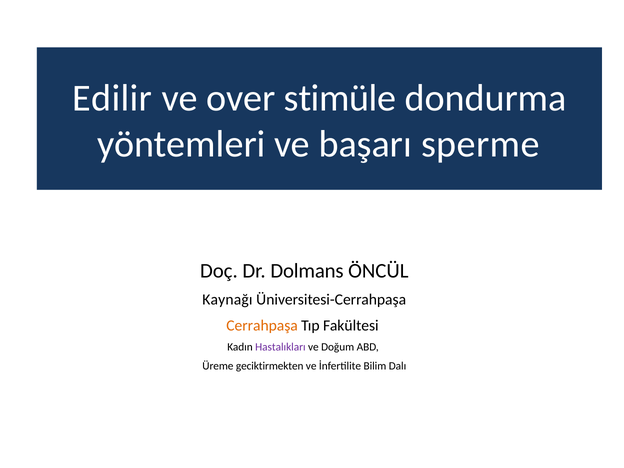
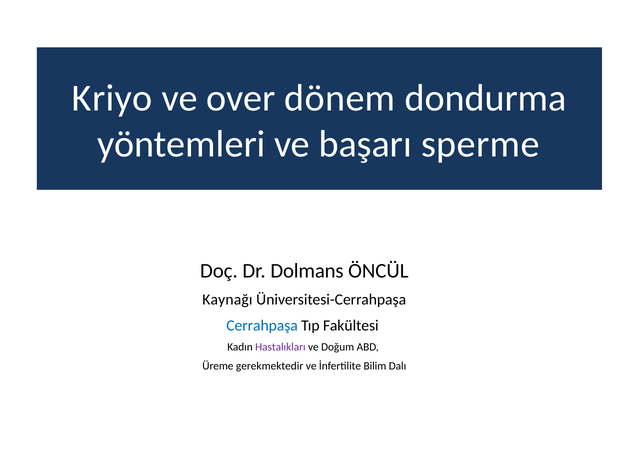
Edilir: Edilir -> Kriyo (112, 98)
stimüle: stimüle -> dönem (340, 98)
Cerrahpaşa colour: orange -> blue (262, 325)
geciktirmekten: geciktirmekten -> gerekmektedir (270, 366)
